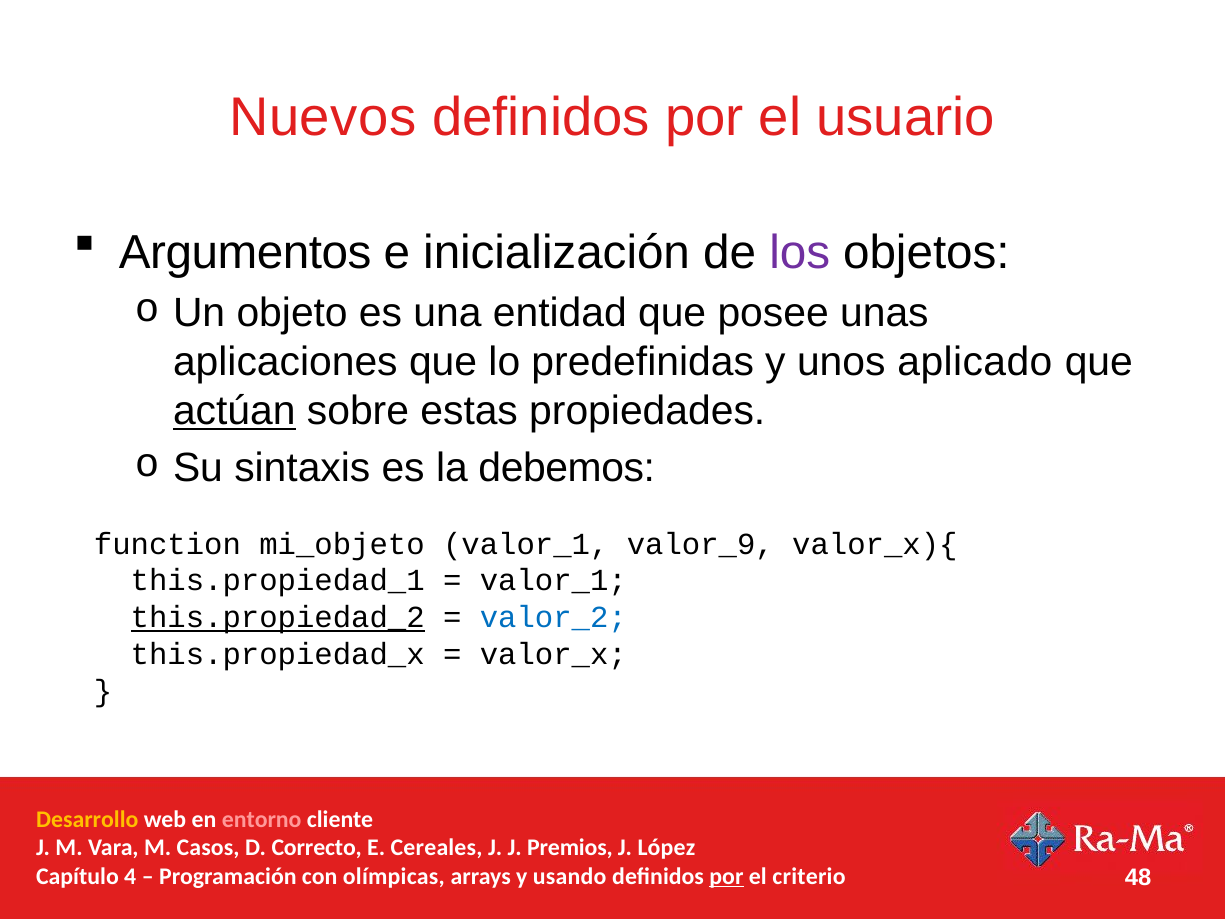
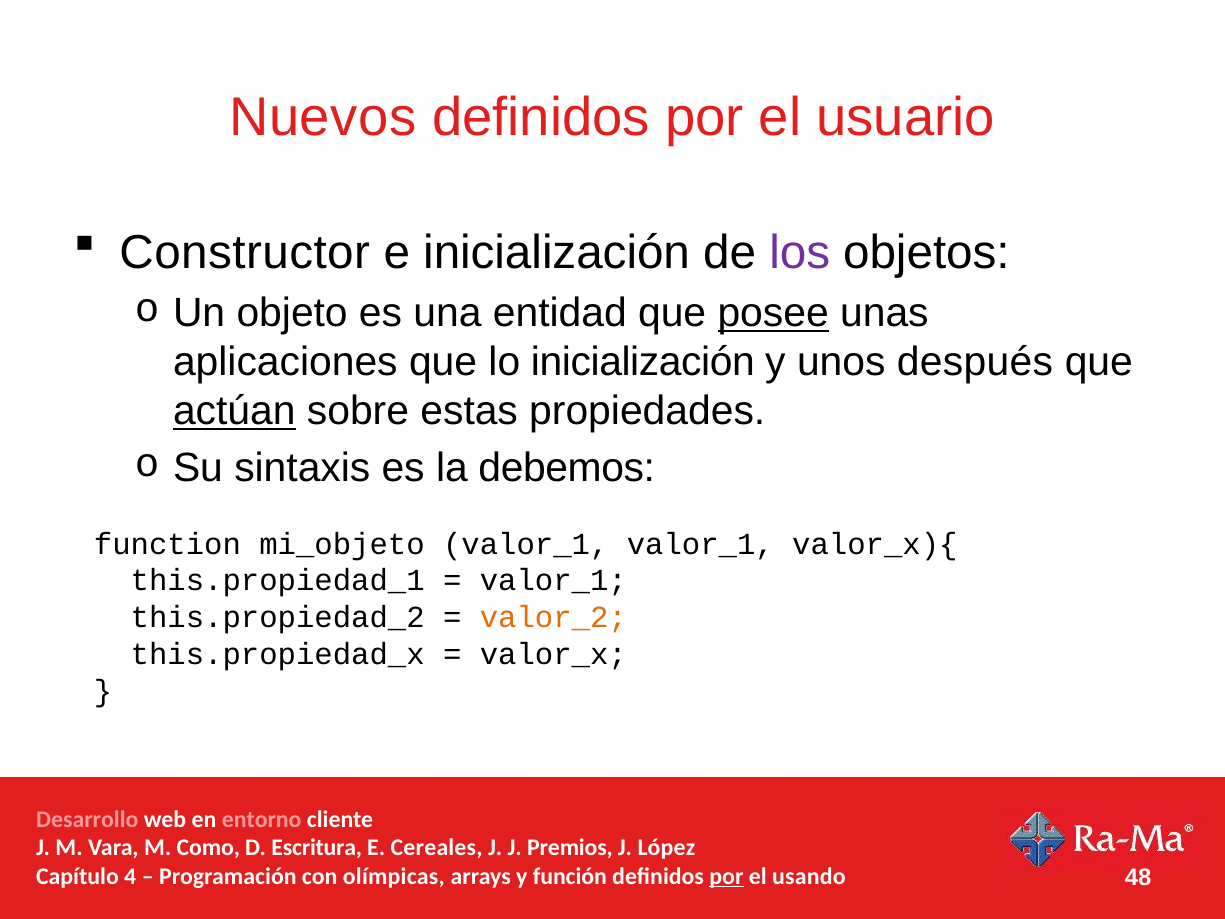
Argumentos: Argumentos -> Constructor (245, 252)
posee underline: none -> present (773, 313)
lo predefinidas: predefinidas -> inicialización (643, 362)
aplicado: aplicado -> después (975, 362)
valor_1 valor_9: valor_9 -> valor_1 (700, 544)
this.propiedad_2 underline: present -> none (278, 617)
valor_2 colour: blue -> orange (553, 617)
Desarrollo colour: yellow -> pink (87, 819)
Casos: Casos -> Como (208, 848)
Correcto: Correcto -> Escritura (317, 848)
usando: usando -> función (570, 876)
criterio: criterio -> usando (809, 876)
